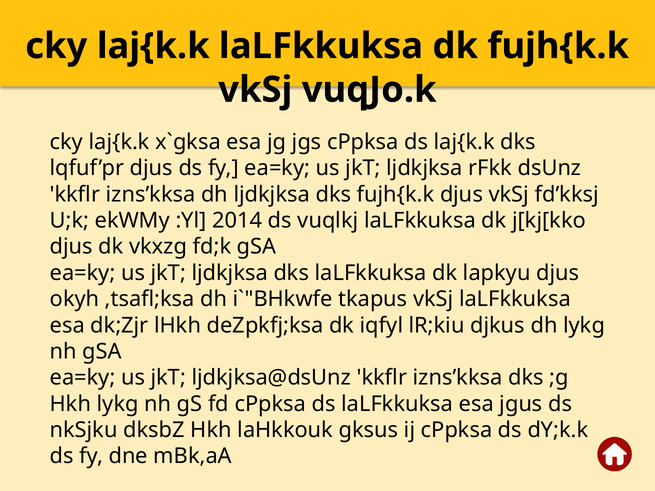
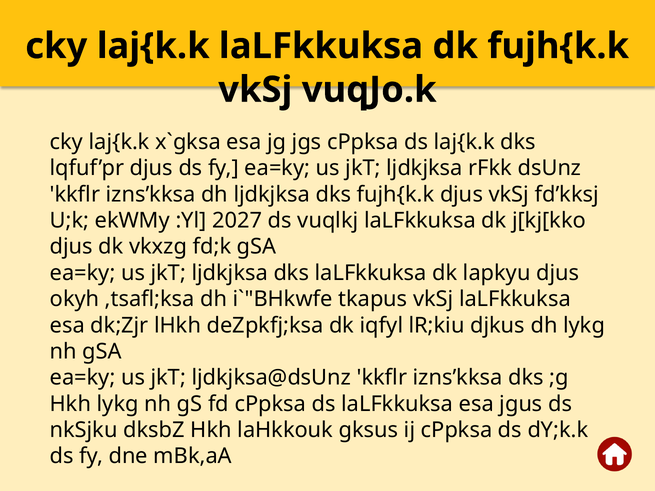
2014: 2014 -> 2027 (237, 221)
